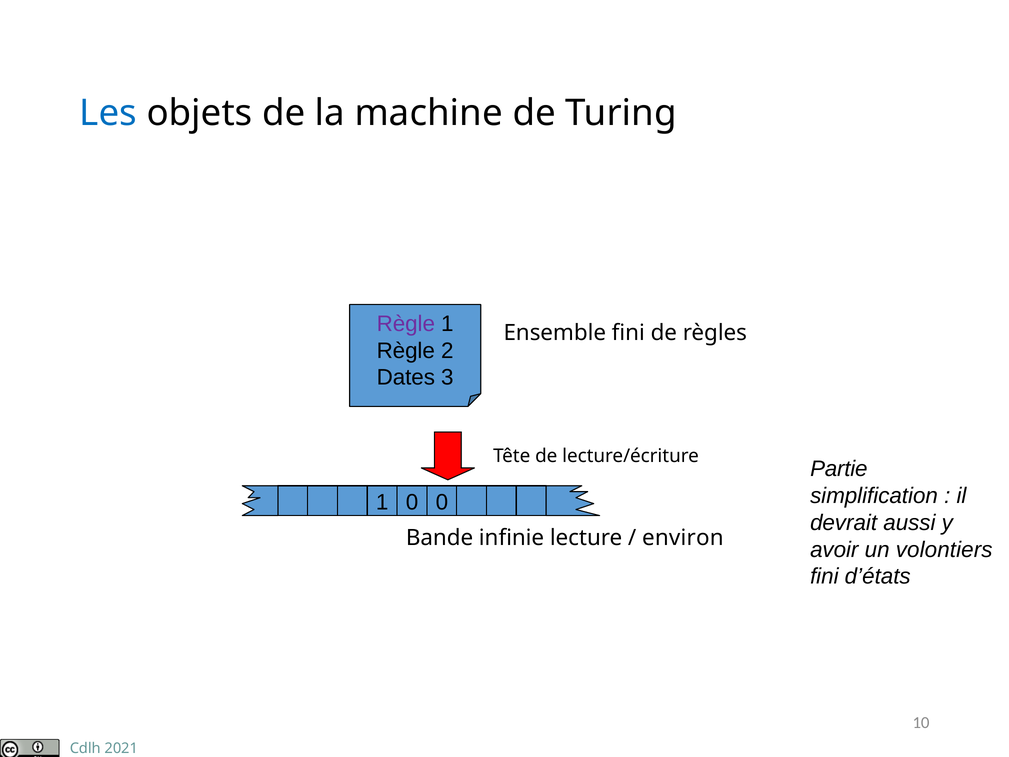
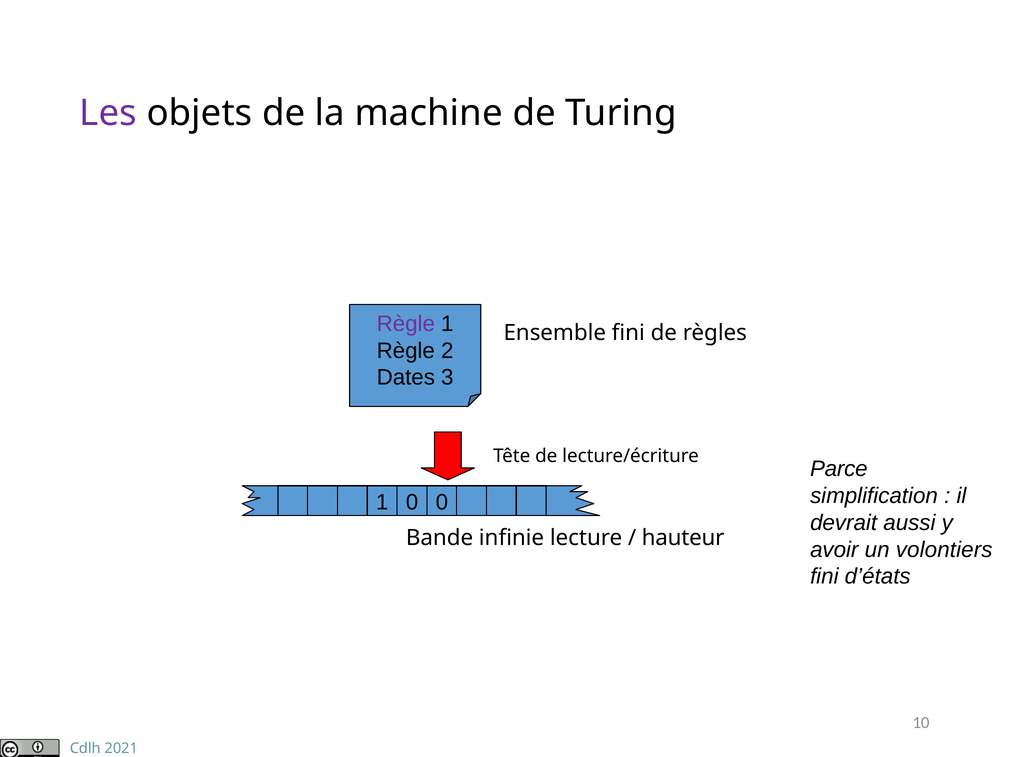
Les colour: blue -> purple (108, 113)
Partie: Partie -> Parce (839, 469)
environ: environ -> hauteur (683, 537)
